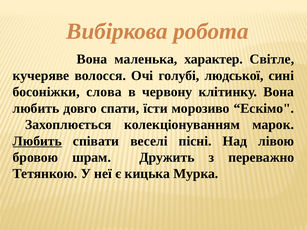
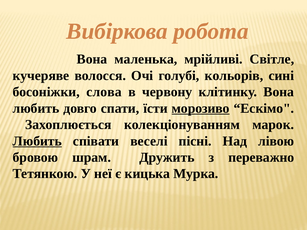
характер: характер -> мрійливі (213, 59)
людської: людської -> кольорів (234, 76)
морозиво underline: none -> present (201, 108)
